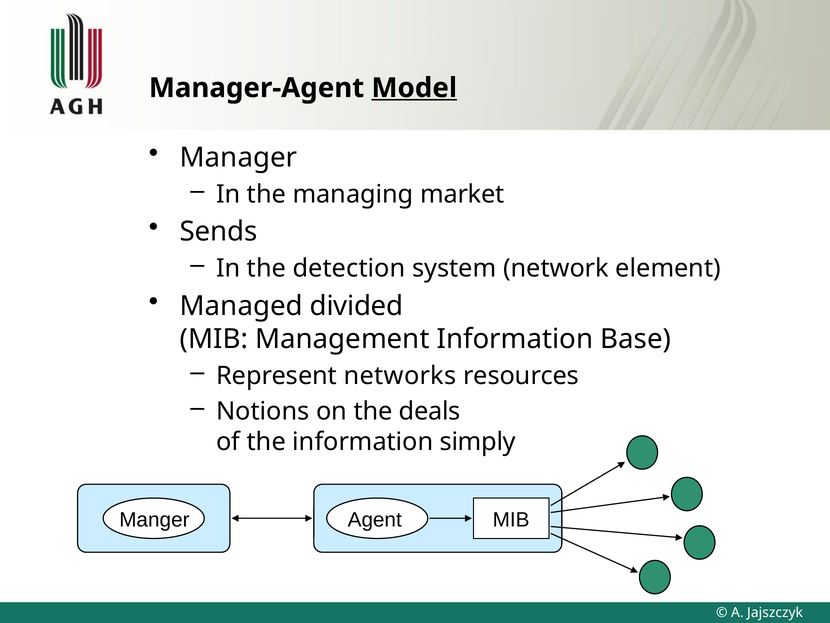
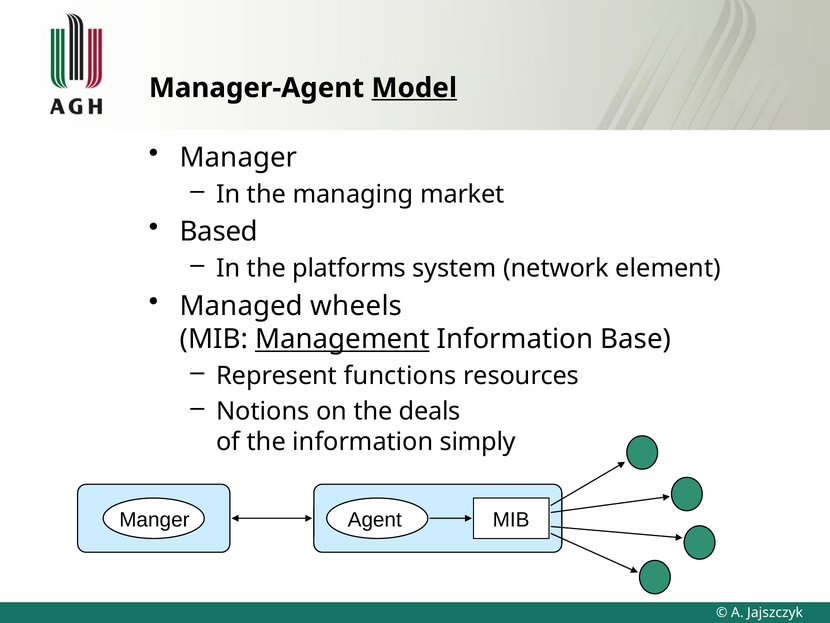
Sends: Sends -> Based (219, 232)
detection: detection -> platforms (349, 268)
divided: divided -> wheels (356, 306)
Management underline: none -> present (342, 339)
networks: networks -> functions (400, 376)
